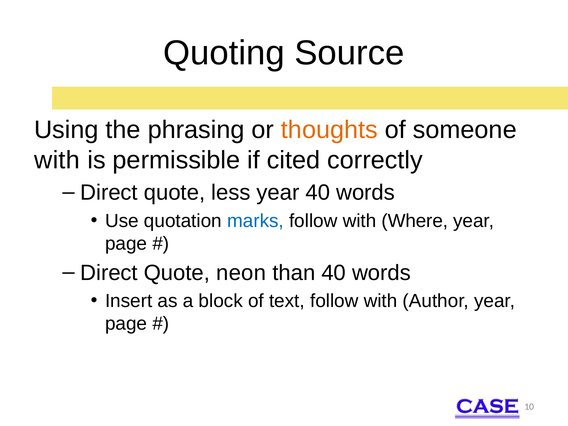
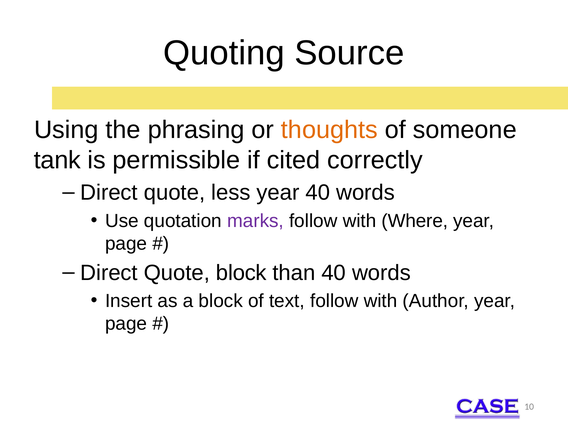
with: with -> tank (57, 160)
marks colour: blue -> purple (255, 221)
Quote neon: neon -> block (241, 273)
